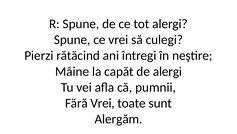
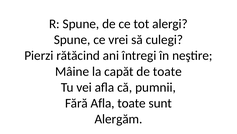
de alergi: alergi -> toate (167, 71)
Fără Vrei: Vrei -> Afla (103, 103)
